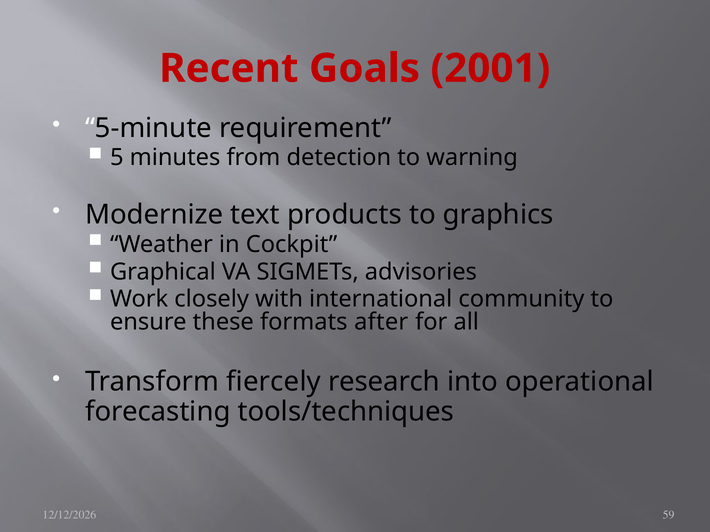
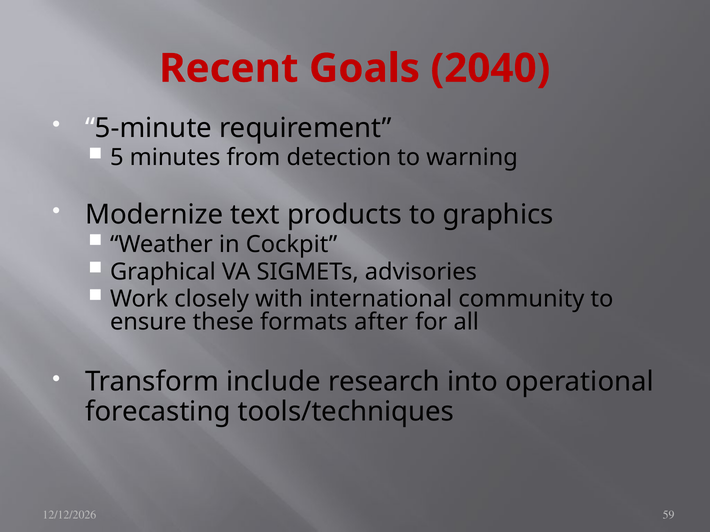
2001: 2001 -> 2040 (490, 69)
fiercely: fiercely -> include (274, 382)
